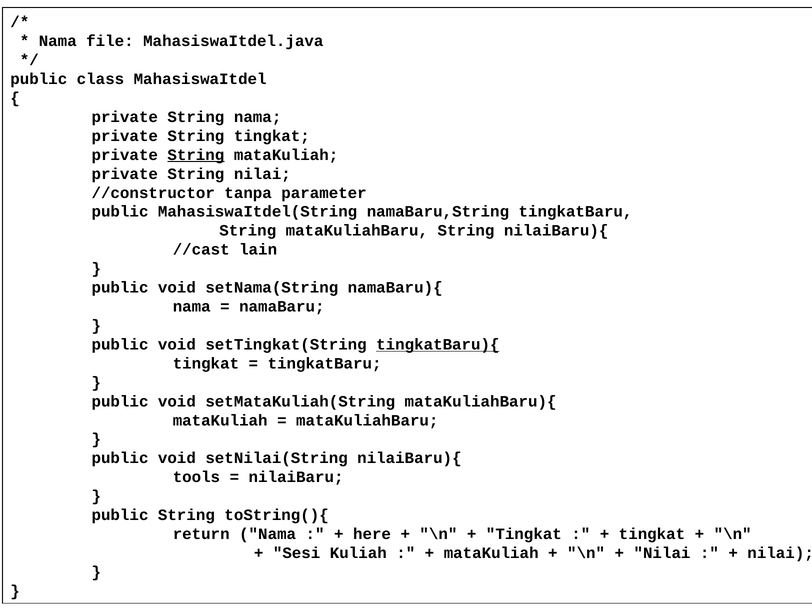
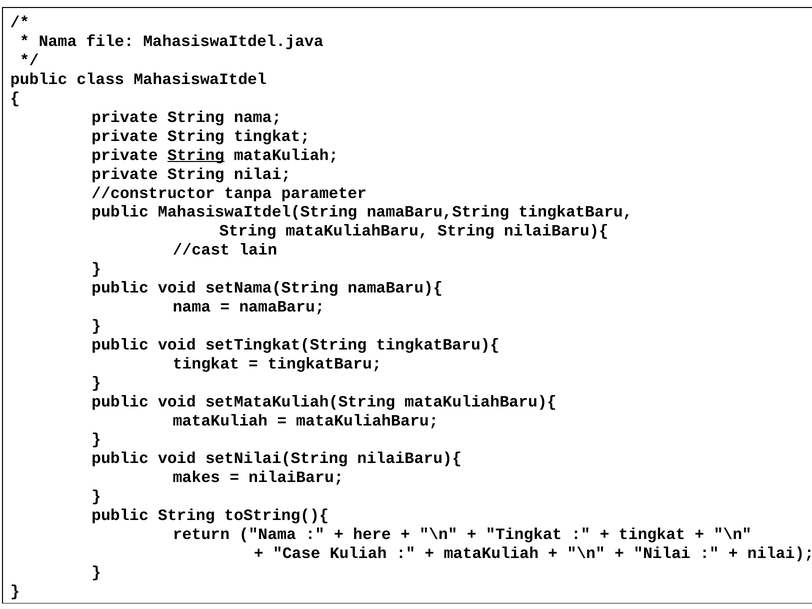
tingkatBaru){ underline: present -> none (438, 344)
tools: tools -> makes (196, 477)
Sesi: Sesi -> Case (297, 553)
